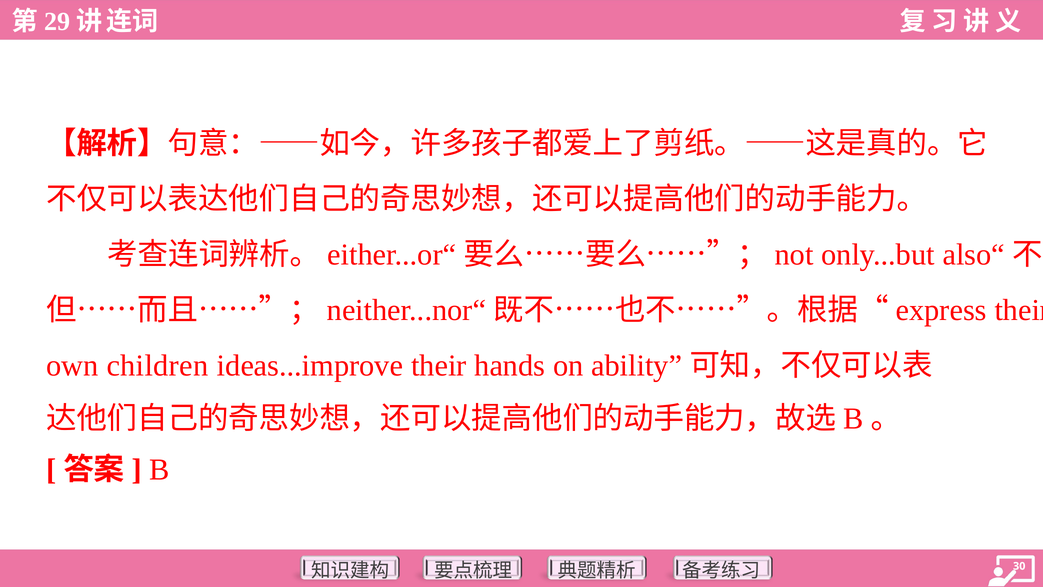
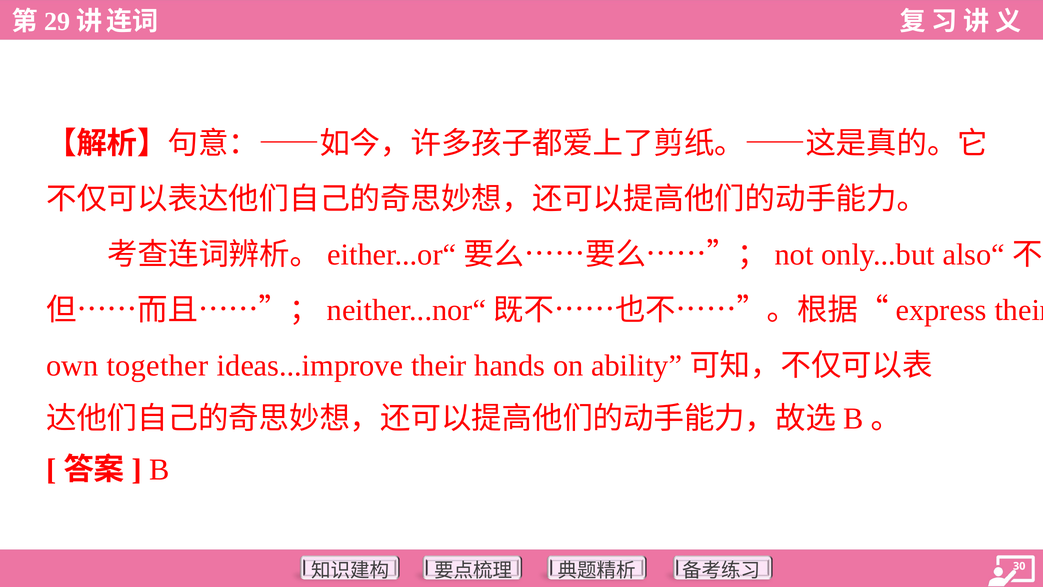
children: children -> together (157, 365)
